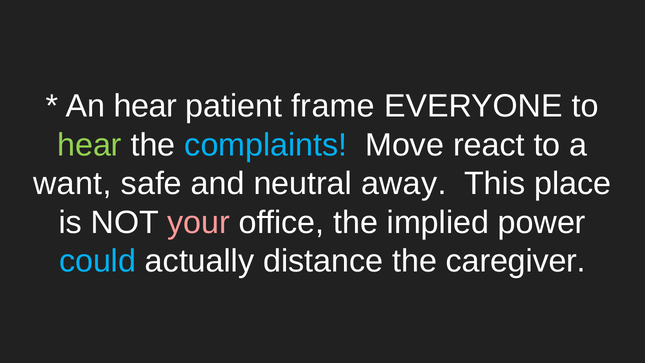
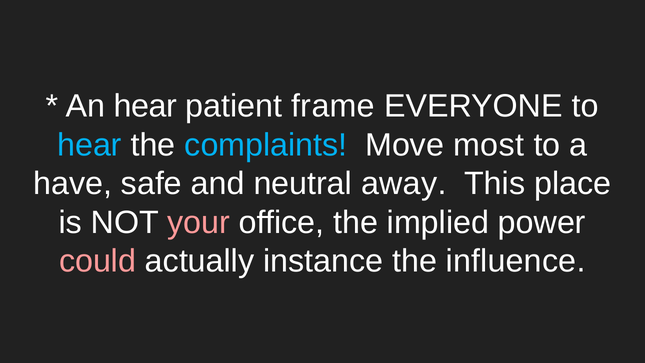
hear colour: light green -> light blue (89, 145)
react: react -> most (489, 145)
want: want -> have (73, 184)
could colour: light blue -> pink (98, 261)
distance: distance -> instance (323, 261)
caregiver: caregiver -> influence (516, 261)
